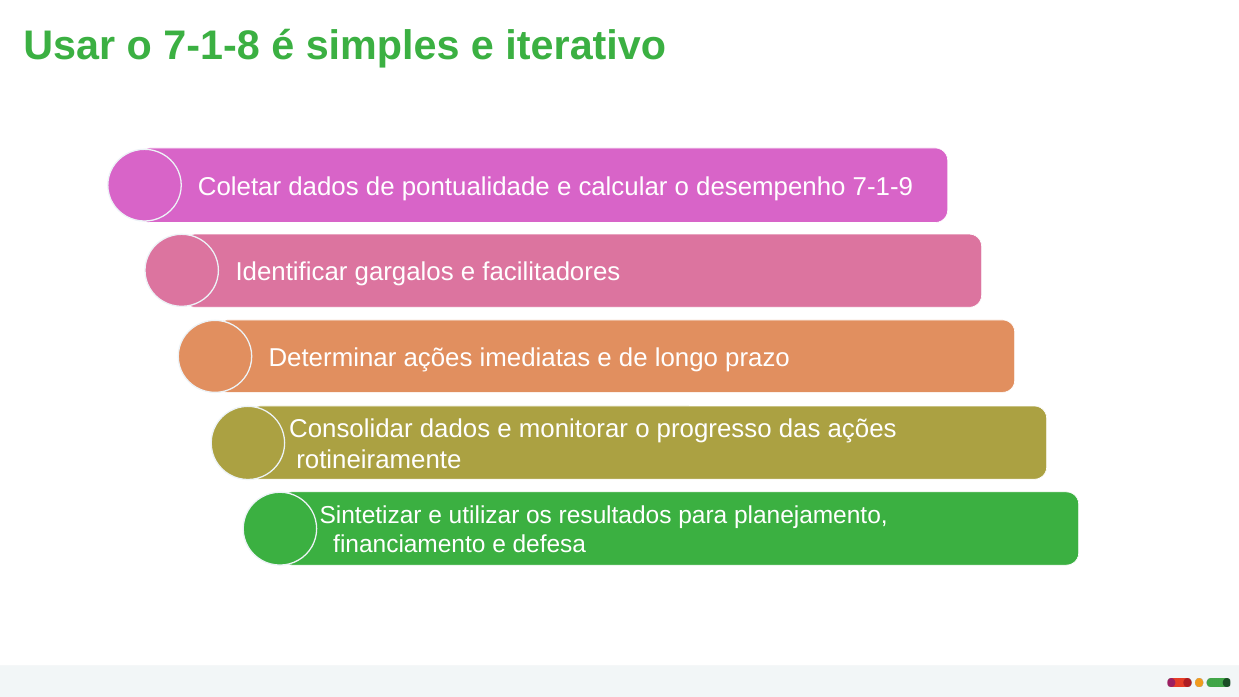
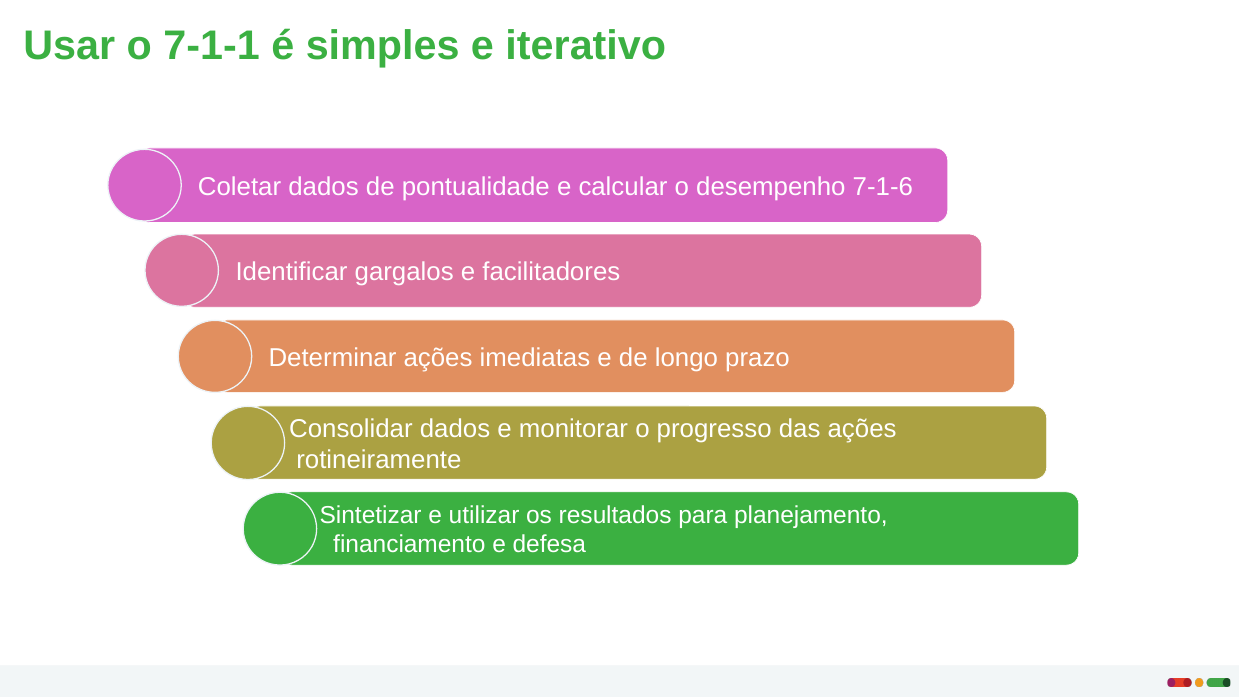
7-1-8: 7-1-8 -> 7-1-1 (212, 46)
7-1-9: 7-1-9 -> 7-1-6 (883, 187)
